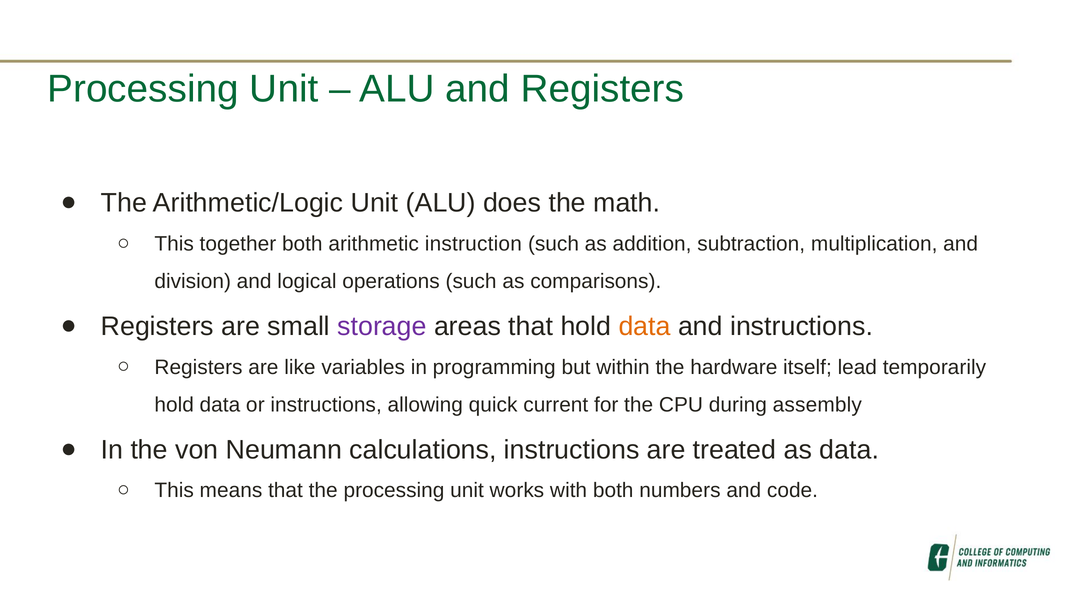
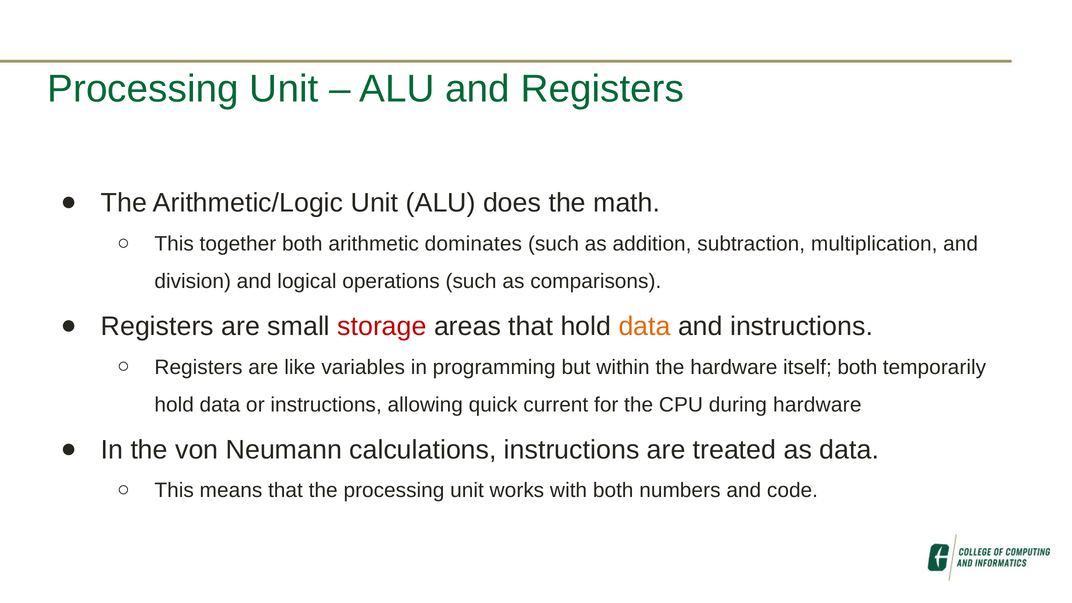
instruction: instruction -> dominates (473, 244)
storage colour: purple -> red (382, 326)
itself lead: lead -> both (857, 367)
during assembly: assembly -> hardware (817, 405)
